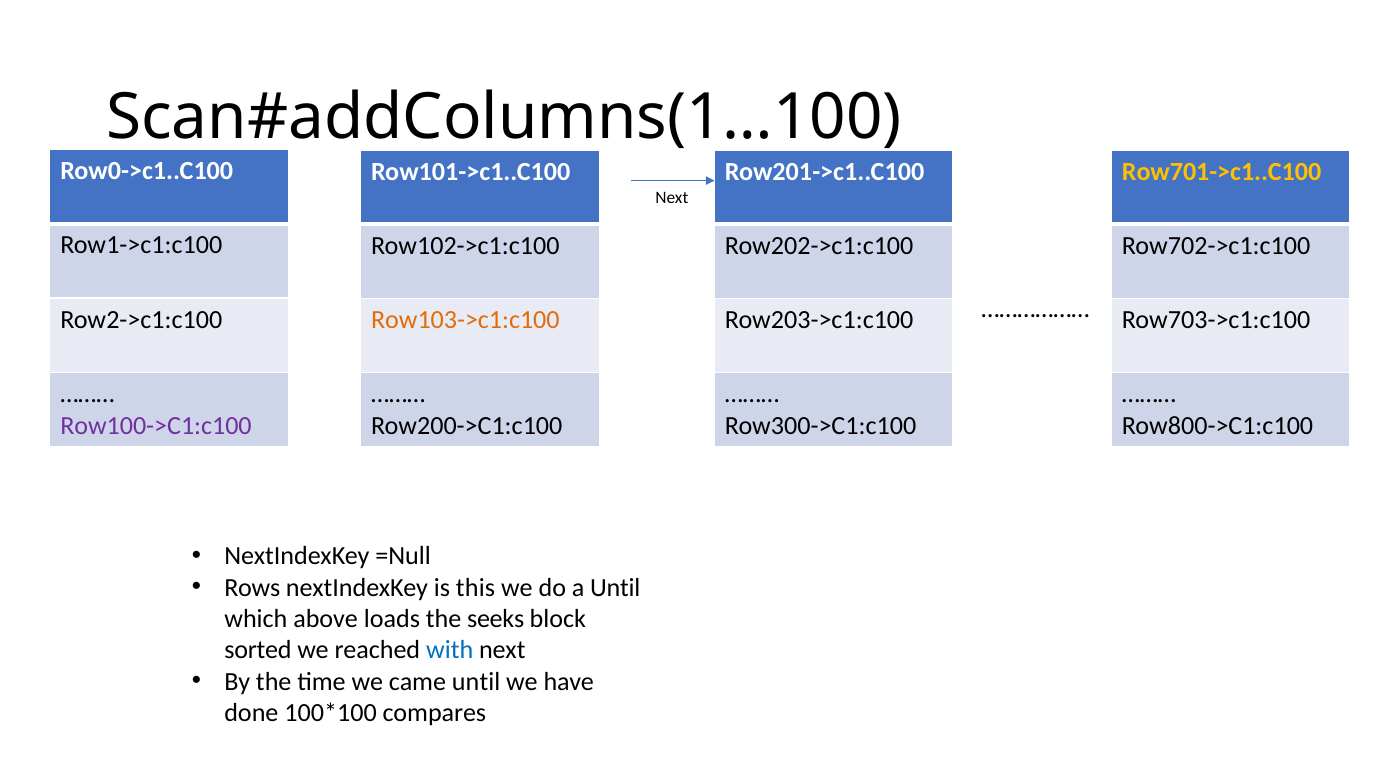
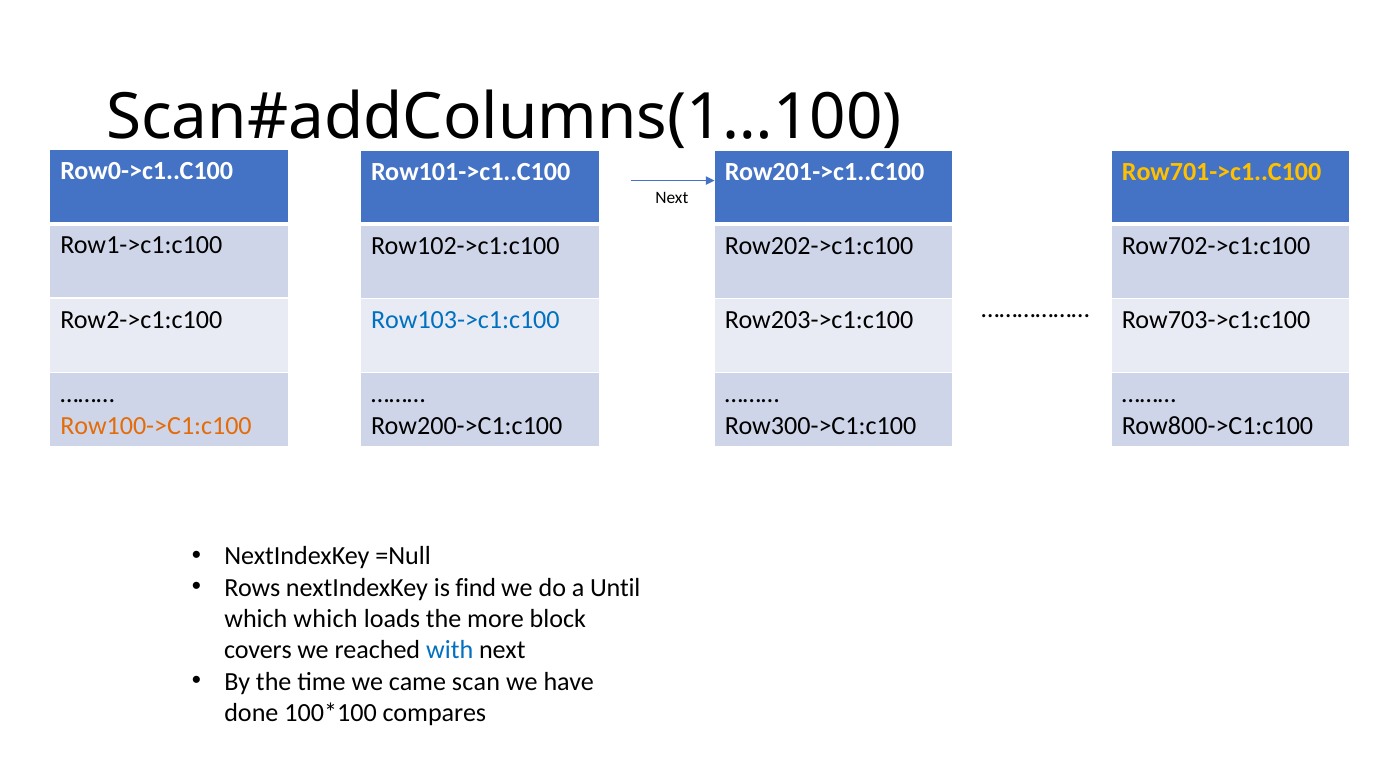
Row103->c1:c100 colour: orange -> blue (465, 320)
Row100->C1:c100 colour: purple -> orange (156, 425)
this: this -> find (476, 587)
which above: above -> which (325, 619)
seeks: seeks -> more (496, 619)
sorted: sorted -> covers (258, 650)
came until: until -> scan (476, 681)
